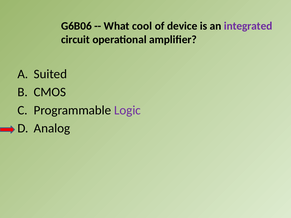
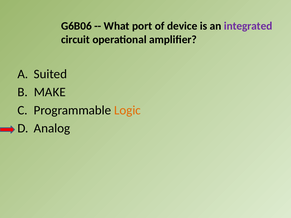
cool: cool -> port (142, 26)
CMOS: CMOS -> MAKE (50, 92)
Logic colour: purple -> orange (127, 110)
